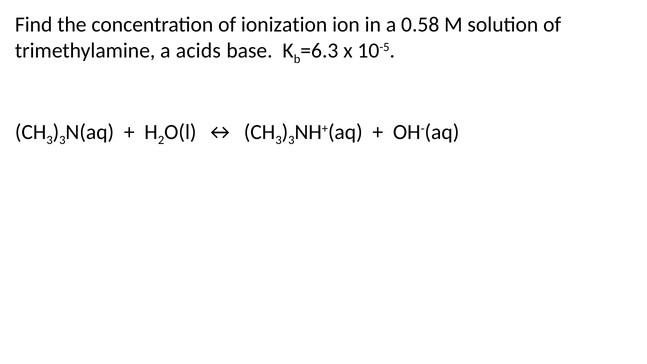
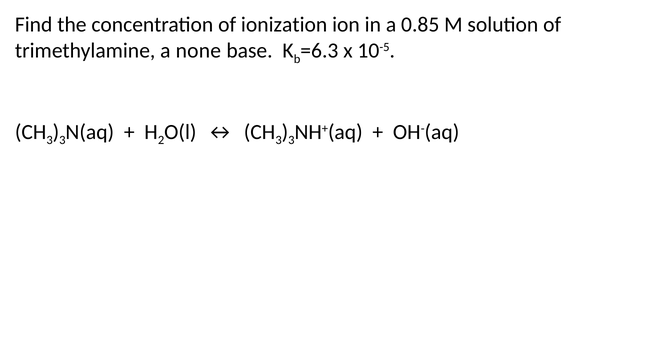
0.58: 0.58 -> 0.85 (420, 25)
acids: acids -> none (198, 51)
